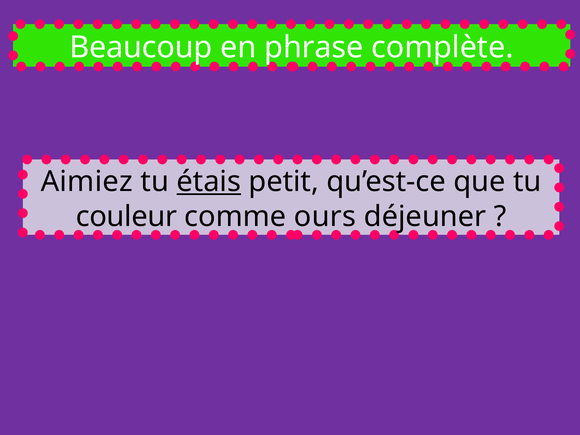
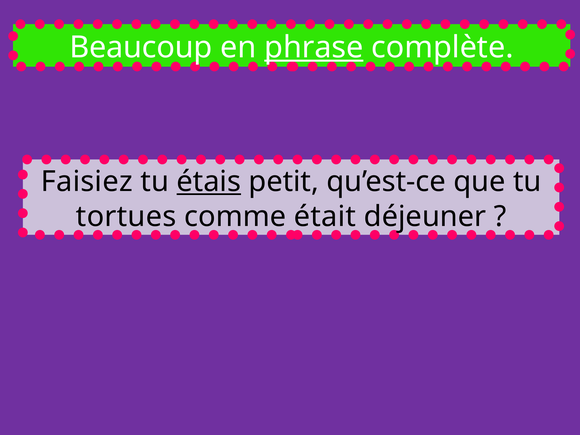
phrase underline: none -> present (314, 48)
Aimiez: Aimiez -> Faisiez (87, 182)
couleur: couleur -> tortues (126, 217)
ours: ours -> était (325, 217)
